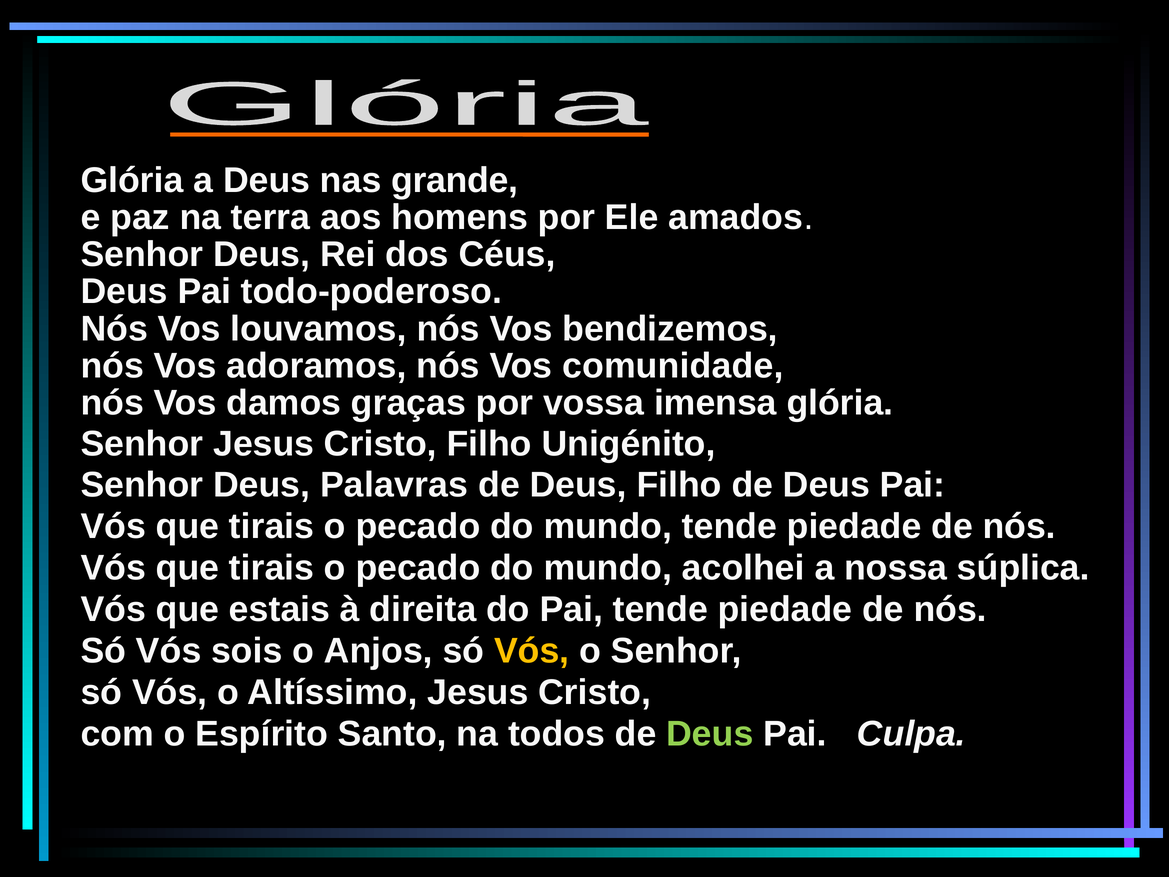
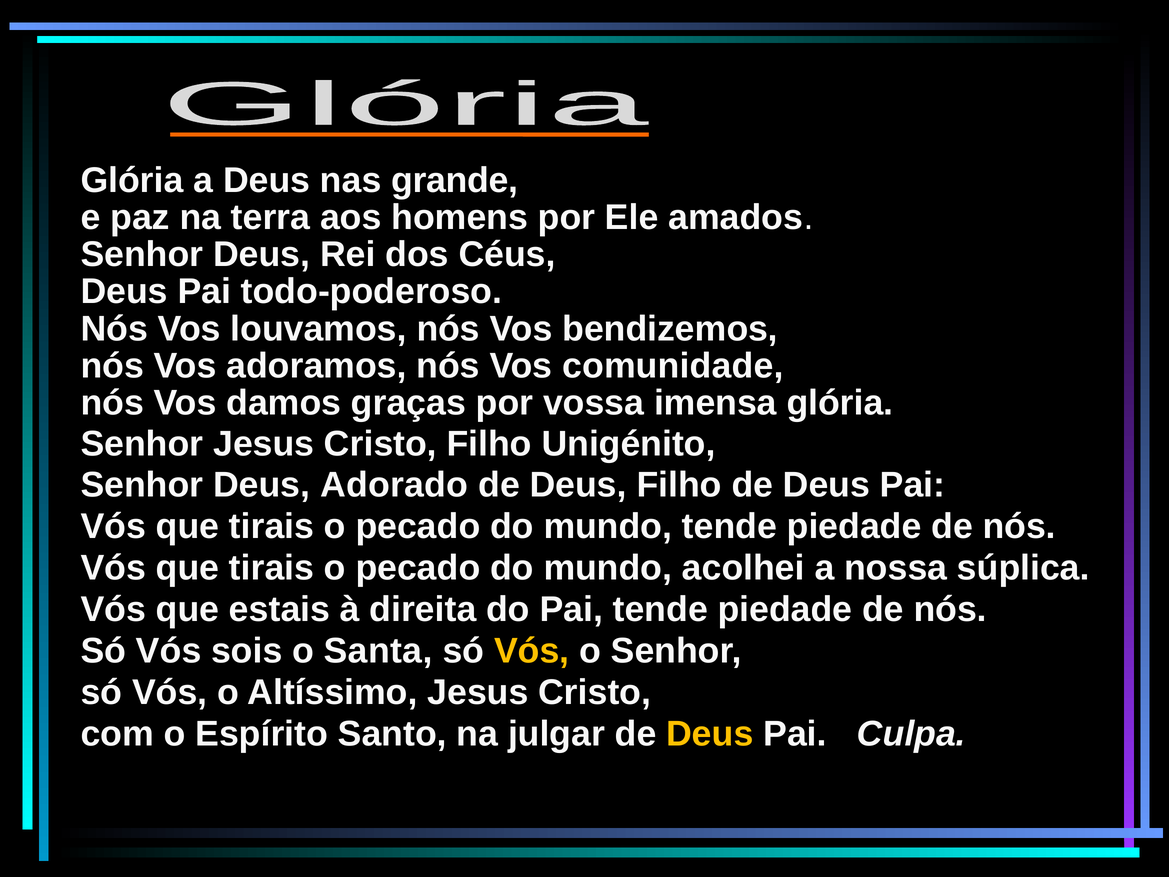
Palavras: Palavras -> Adorado (394, 485)
Anjos: Anjos -> Santa (378, 651)
todos: todos -> julgar (556, 734)
Deus colour: light green -> yellow (710, 734)
